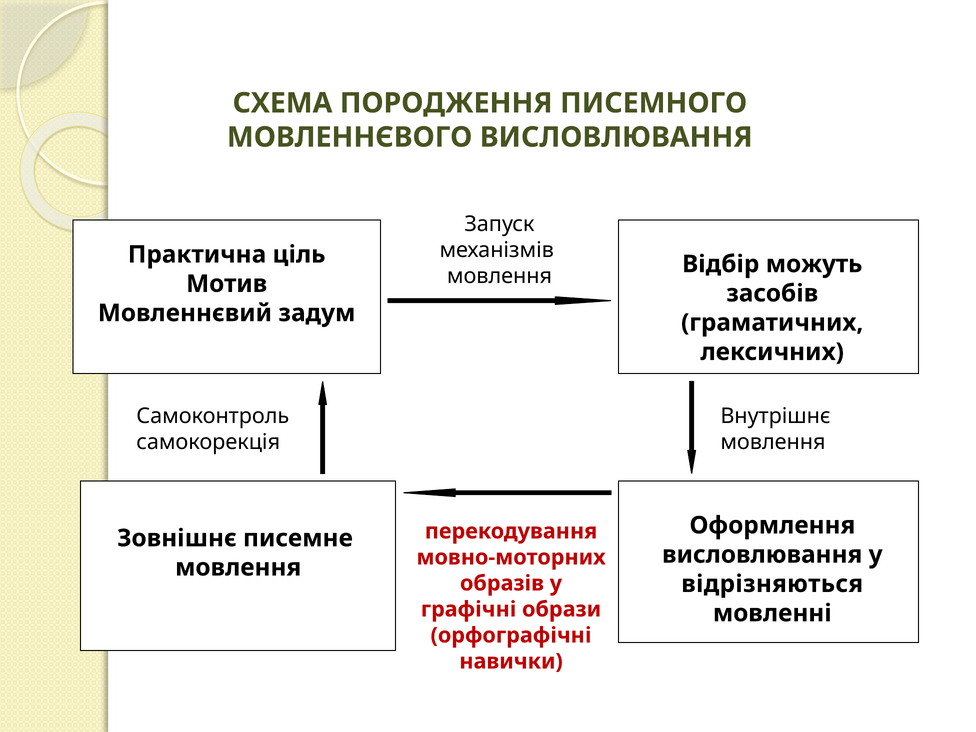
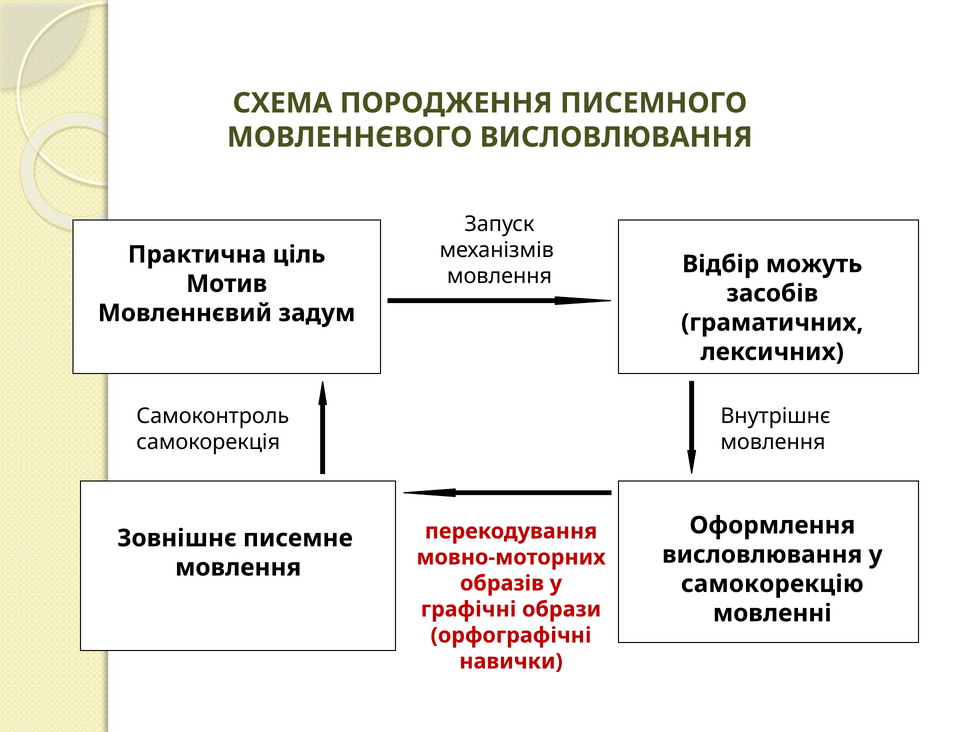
відрізняються: відрізняються -> самокорекцію (772, 584)
